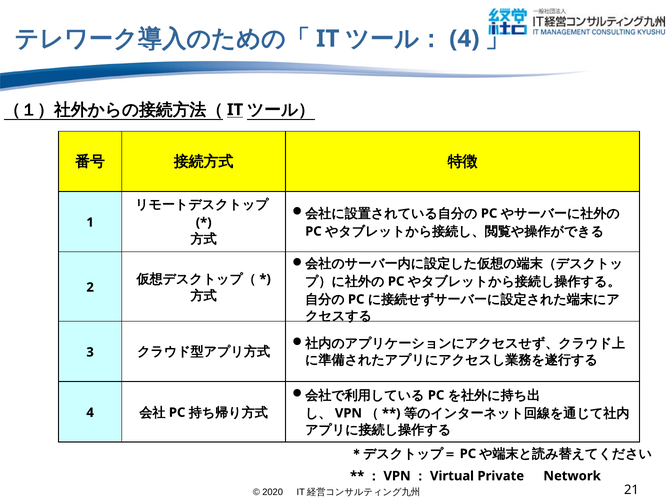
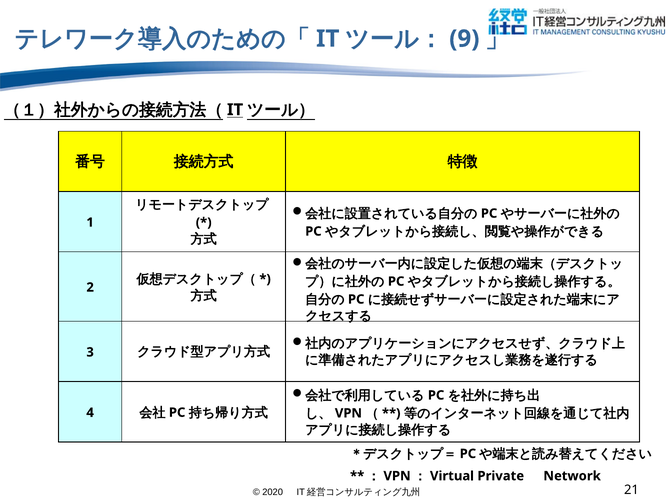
4: 4 -> 9 (464, 39)
